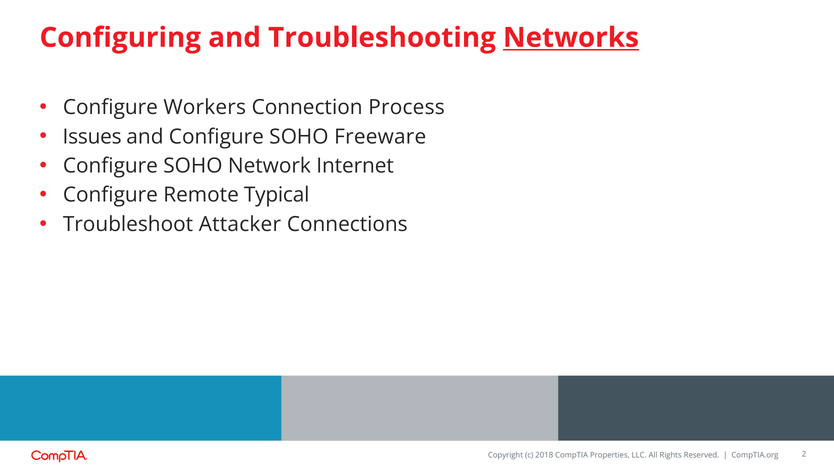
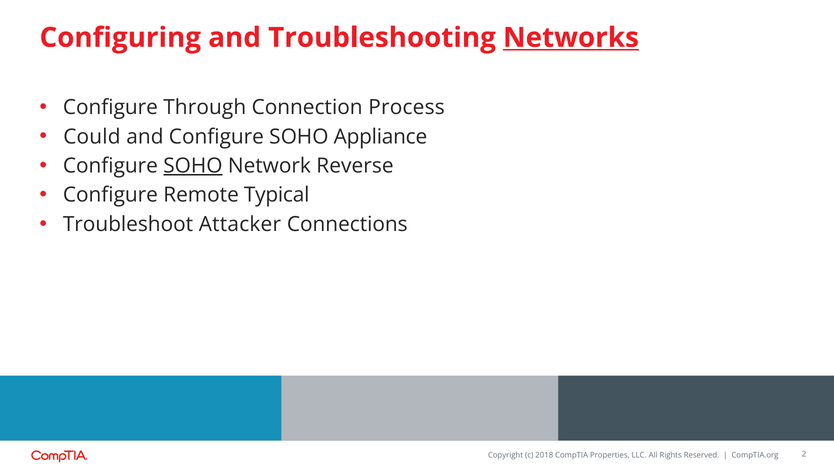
Workers: Workers -> Through (205, 108)
Issues: Issues -> Could (92, 137)
Freeware: Freeware -> Appliance (380, 137)
SOHO underline: none -> present (193, 166)
Internet: Internet -> Reverse (355, 166)
